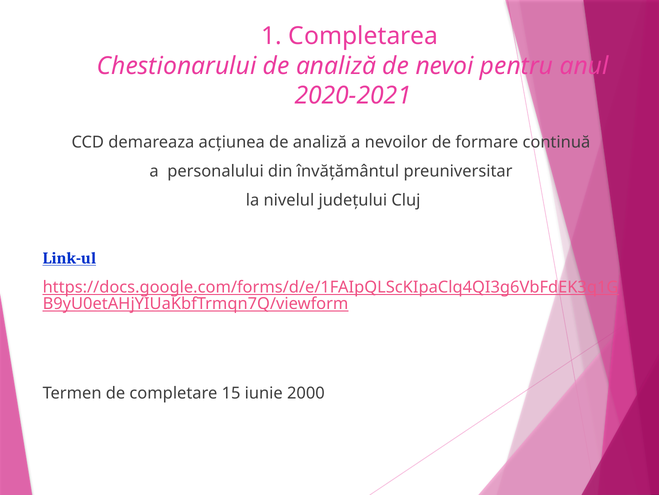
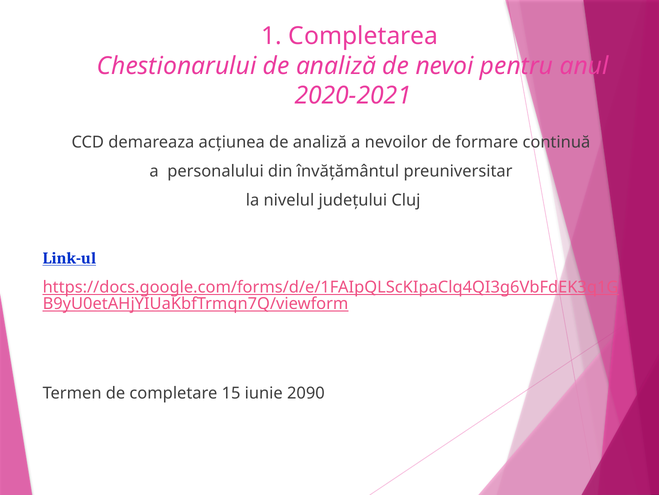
2000: 2000 -> 2090 (306, 393)
